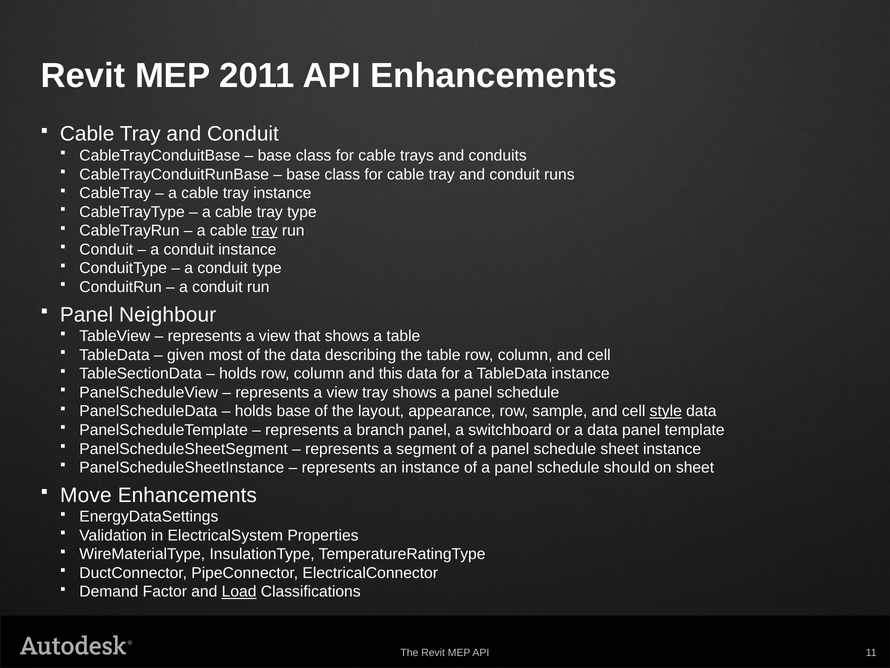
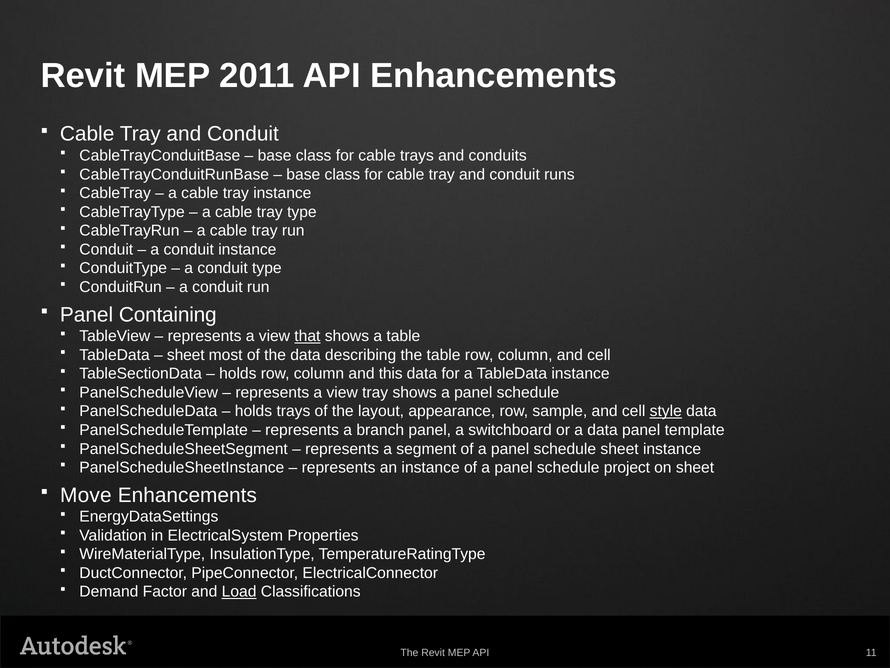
tray underline: present -> none (265, 231)
Neighbour: Neighbour -> Containing (168, 314)
that underline: none -> present (307, 336)
given: given -> sheet (186, 355)
holds base: base -> trays (293, 411)
should: should -> project (627, 467)
